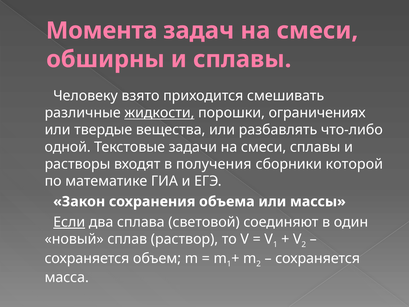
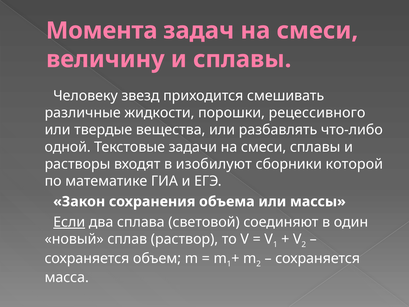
обширны: обширны -> величину (105, 59)
взято: взято -> звезд (140, 96)
жидкости underline: present -> none (159, 113)
ограничениях: ограничениях -> рецессивного (317, 113)
получения: получения -> изобилуют (214, 164)
